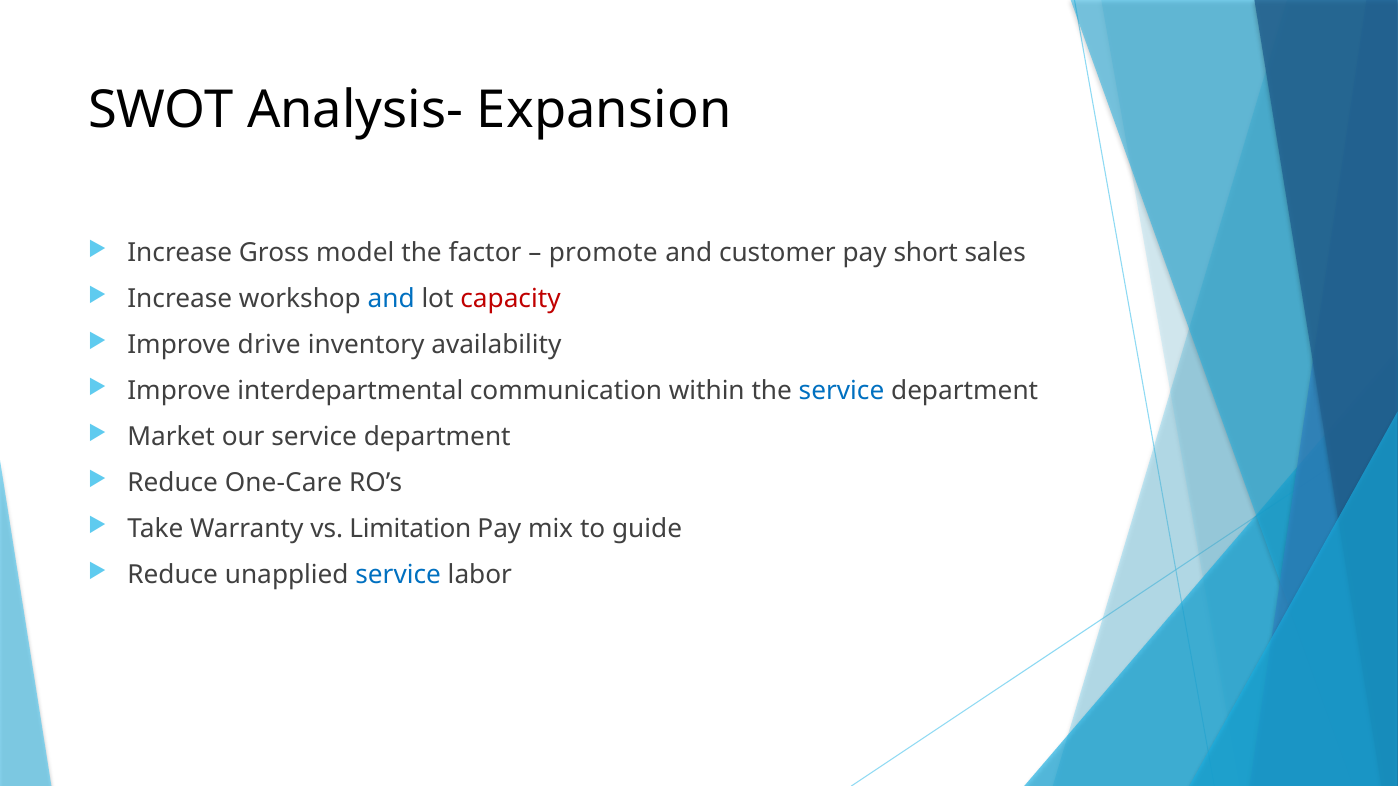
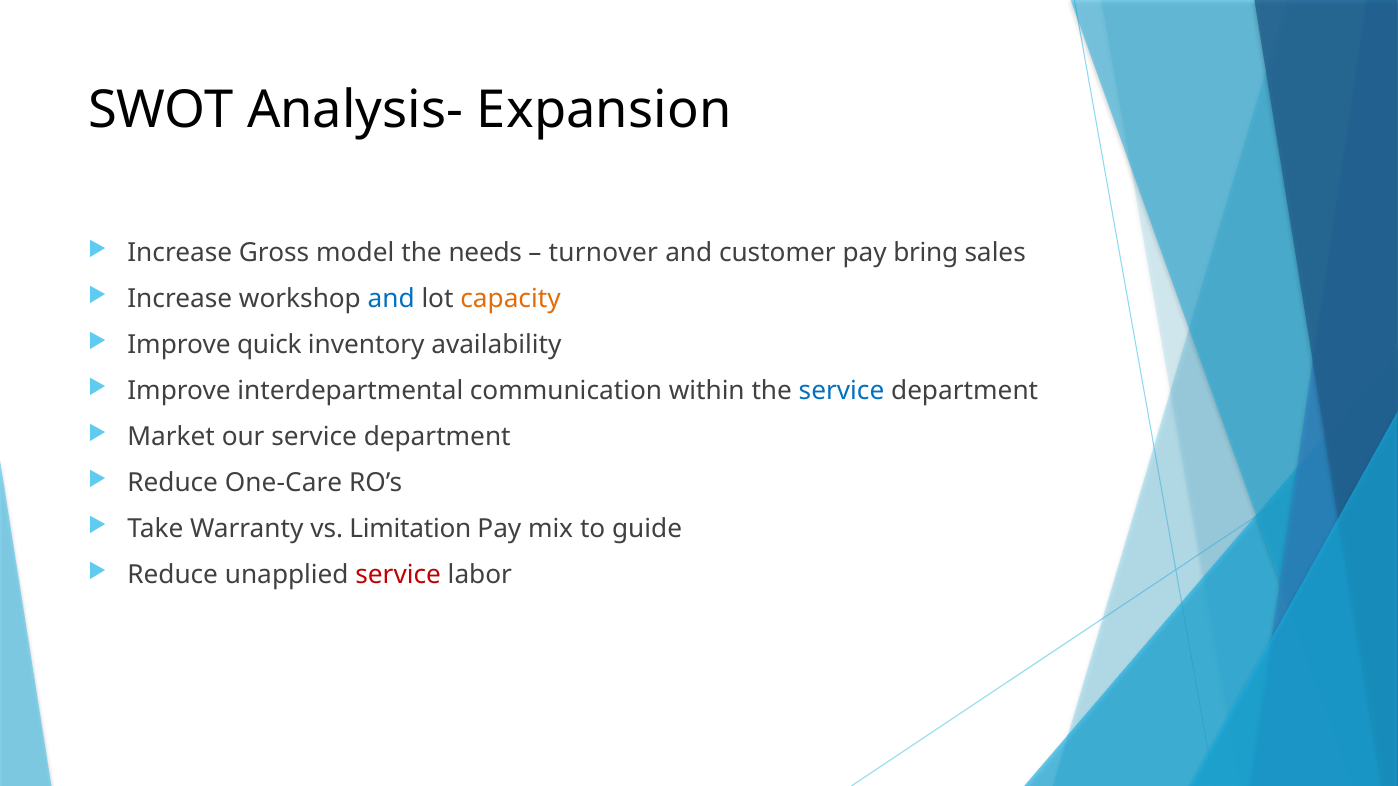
factor: factor -> needs (485, 253)
promote: promote -> turnover (603, 253)
short: short -> bring (926, 253)
capacity colour: red -> orange (511, 299)
drive: drive -> quick (269, 345)
service colour: blue -> red (398, 575)
